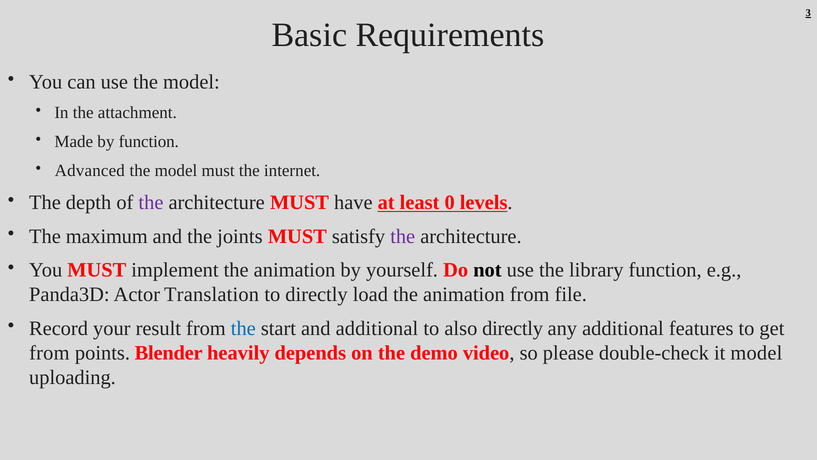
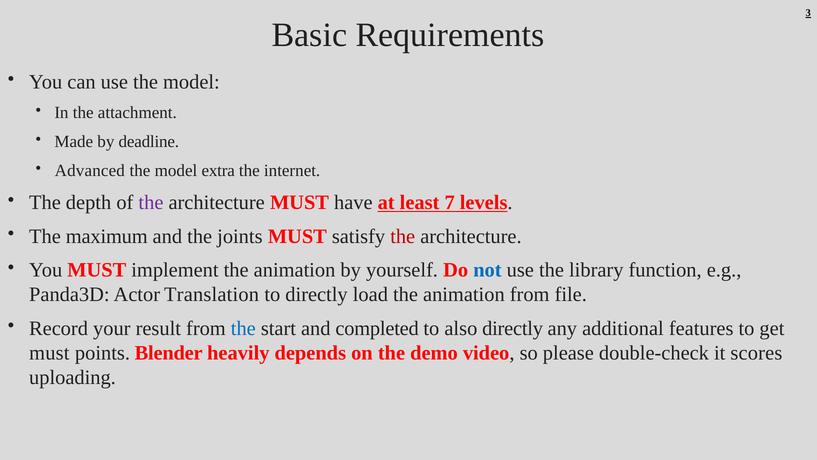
by function: function -> deadline (149, 142)
model must: must -> extra (218, 171)
0: 0 -> 7 (450, 202)
the colour: purple -> red (403, 236)
not colour: black -> blue (487, 270)
and additional: additional -> completed (377, 328)
from: from -> must (49, 353)
it model: model -> scores (756, 353)
